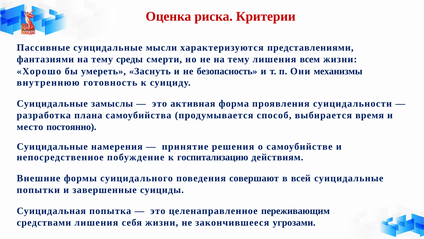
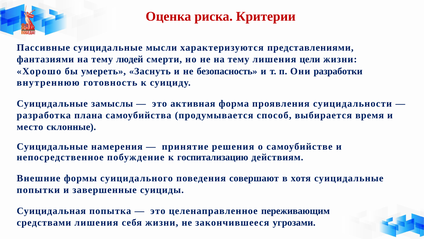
среды: среды -> людей (130, 59)
всем: всем -> цели (310, 59)
механизмы: механизмы -> разработки (338, 71)
постоянно: постоянно -> склонные (71, 127)
всей: всей -> хотя (301, 178)
